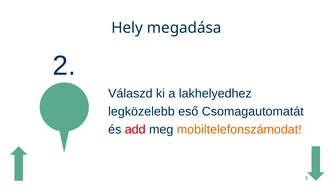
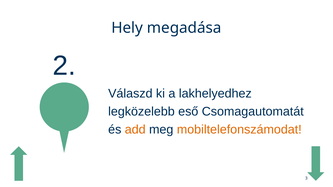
add colour: red -> orange (135, 130)
